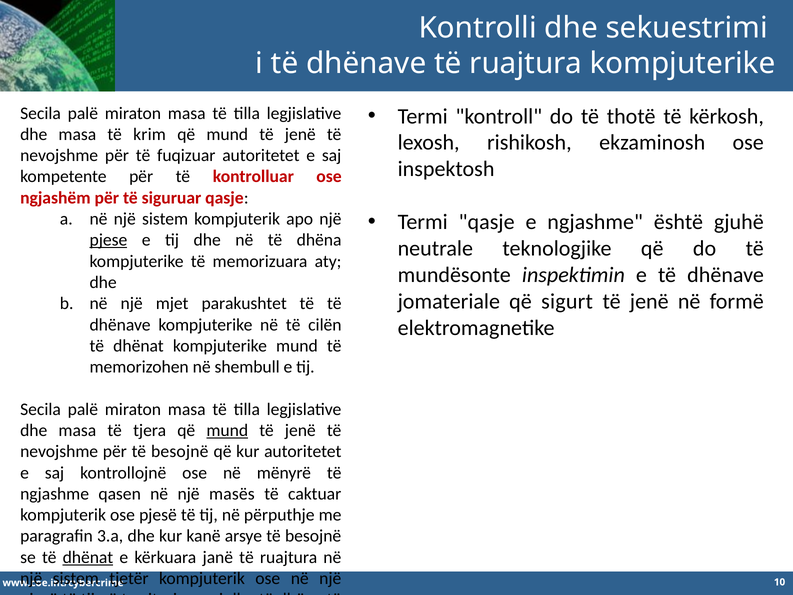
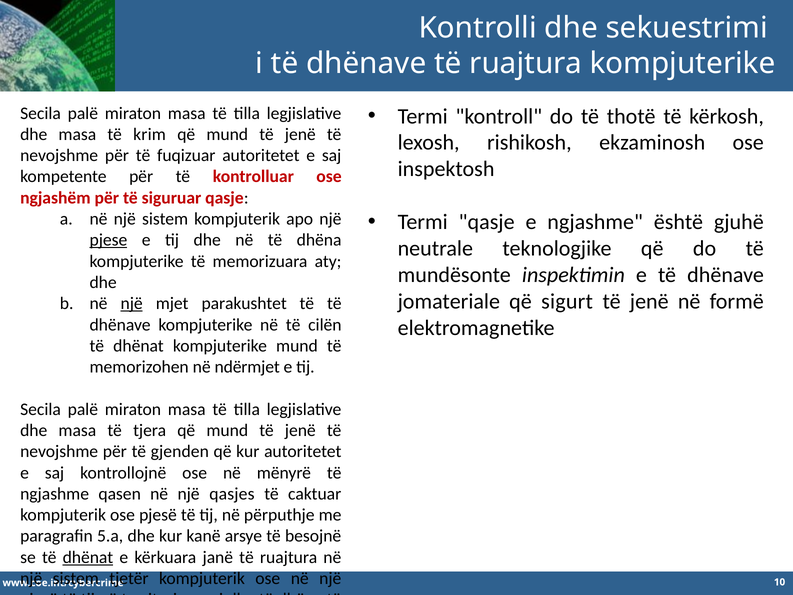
një underline: none -> present (132, 303)
shembull: shembull -> ndërmjet (247, 367)
mund underline: present -> none (227, 430)
për të besojnë: besojnë -> gjenden (180, 451)
masës: masës -> qasjes (232, 494)
3.a: 3.a -> 5.a (110, 536)
